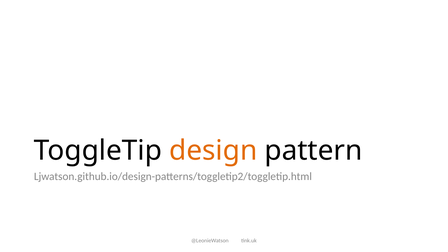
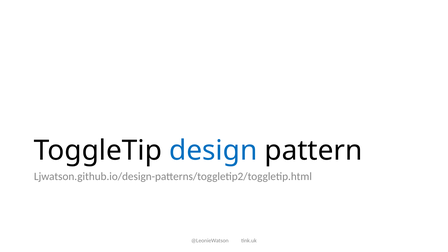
design colour: orange -> blue (213, 151)
